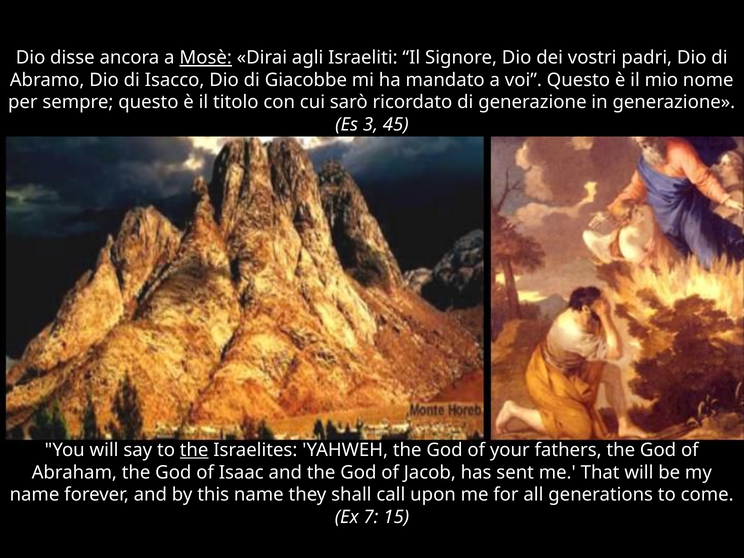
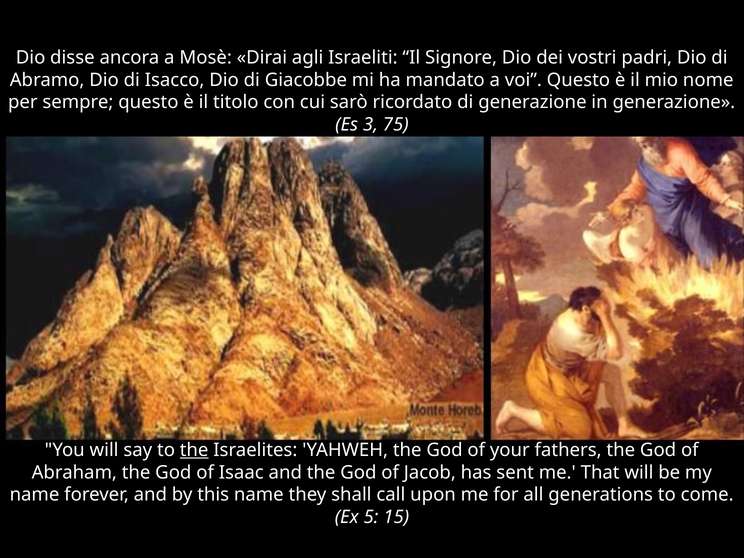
Mosè underline: present -> none (206, 58)
45: 45 -> 75 (396, 125)
7: 7 -> 5 (371, 517)
